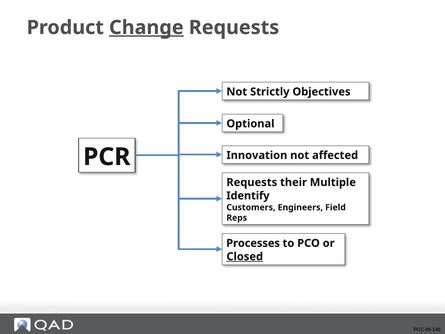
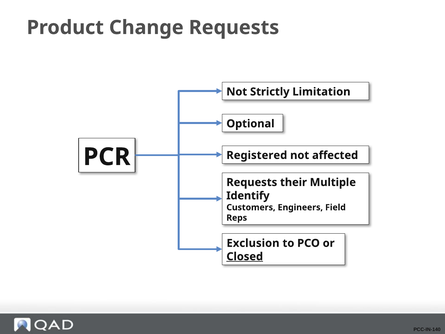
Change underline: present -> none (146, 28)
Objectives: Objectives -> Limitation (321, 92)
Innovation: Innovation -> Registered (257, 155)
Processes: Processes -> Exclusion (253, 243)
